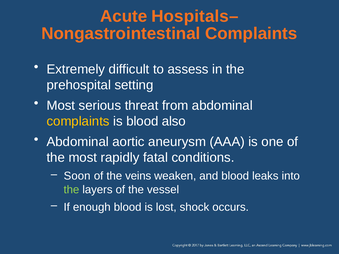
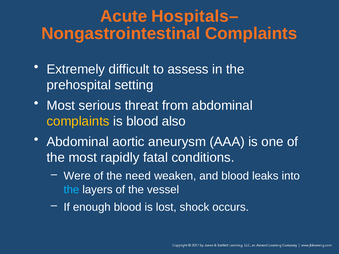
Soon: Soon -> Were (77, 176)
veins: veins -> need (138, 176)
the colour: light green -> light blue (71, 190)
